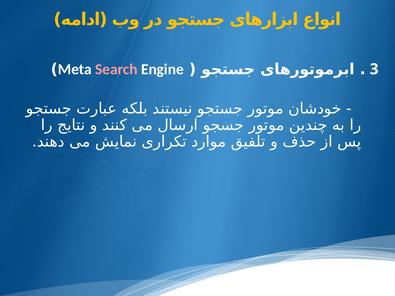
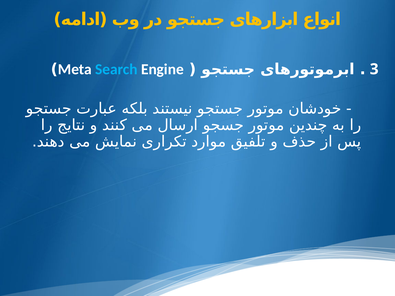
Search colour: pink -> light blue (116, 69)
